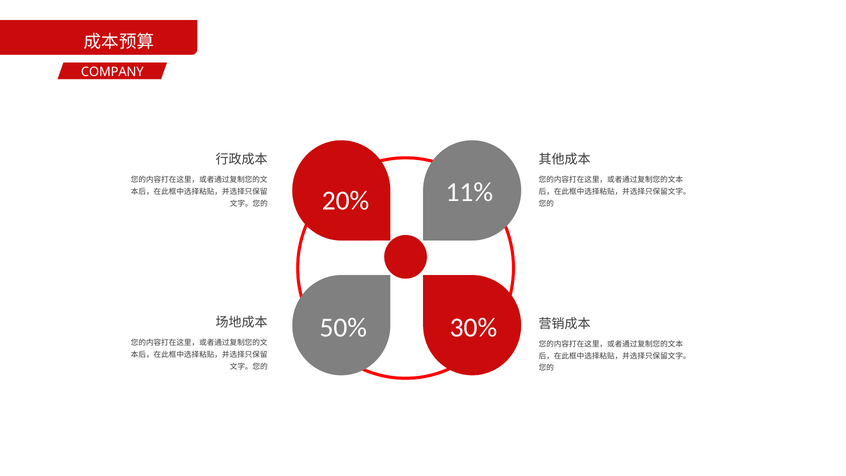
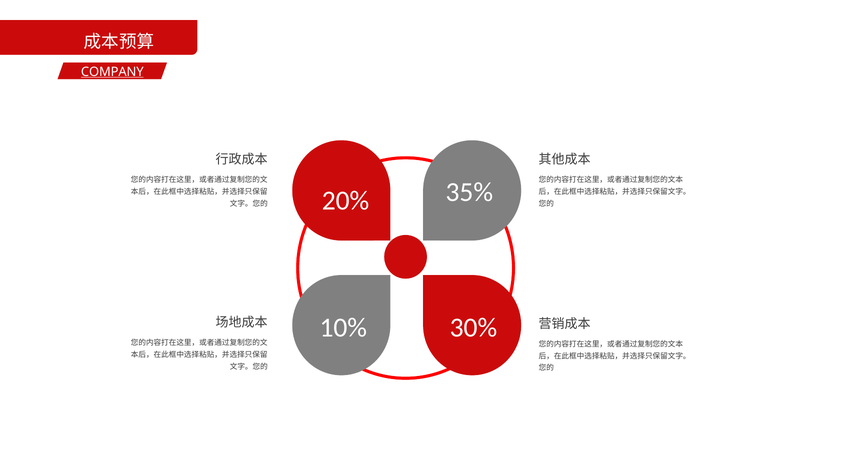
COMPANY underline: none -> present (112, 72)
11%: 11% -> 35% (469, 192)
50%: 50% -> 10% (343, 328)
